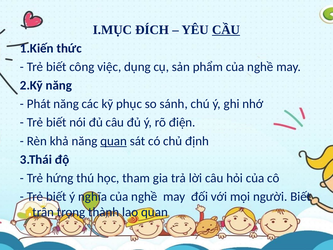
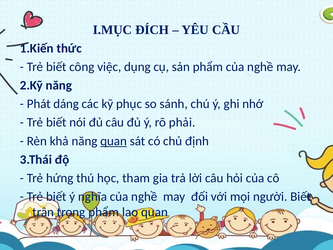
CẦU underline: present -> none (226, 30)
Phát năng: năng -> dáng (66, 104)
điện: điện -> phải (182, 122)
trọng thành: thành -> phẩm (104, 212)
